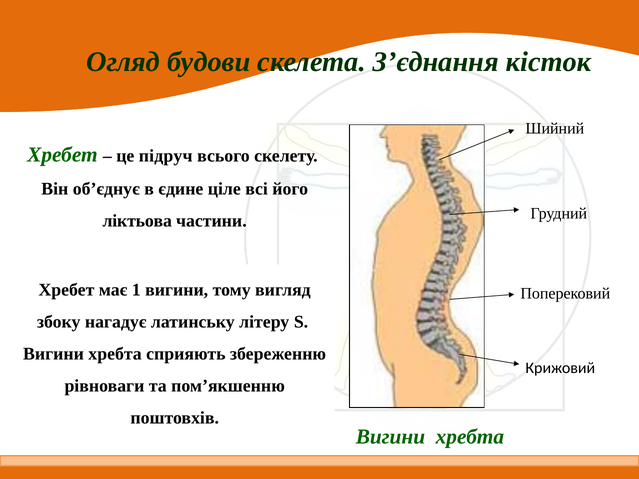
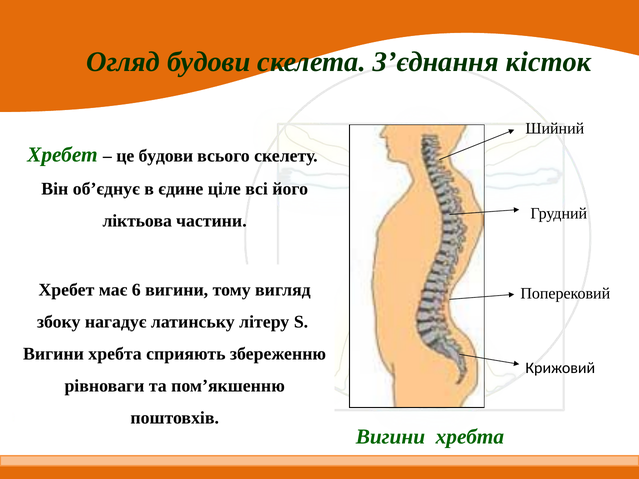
це підруч: підруч -> будови (166, 156)
1: 1 -> 6 (136, 290)
